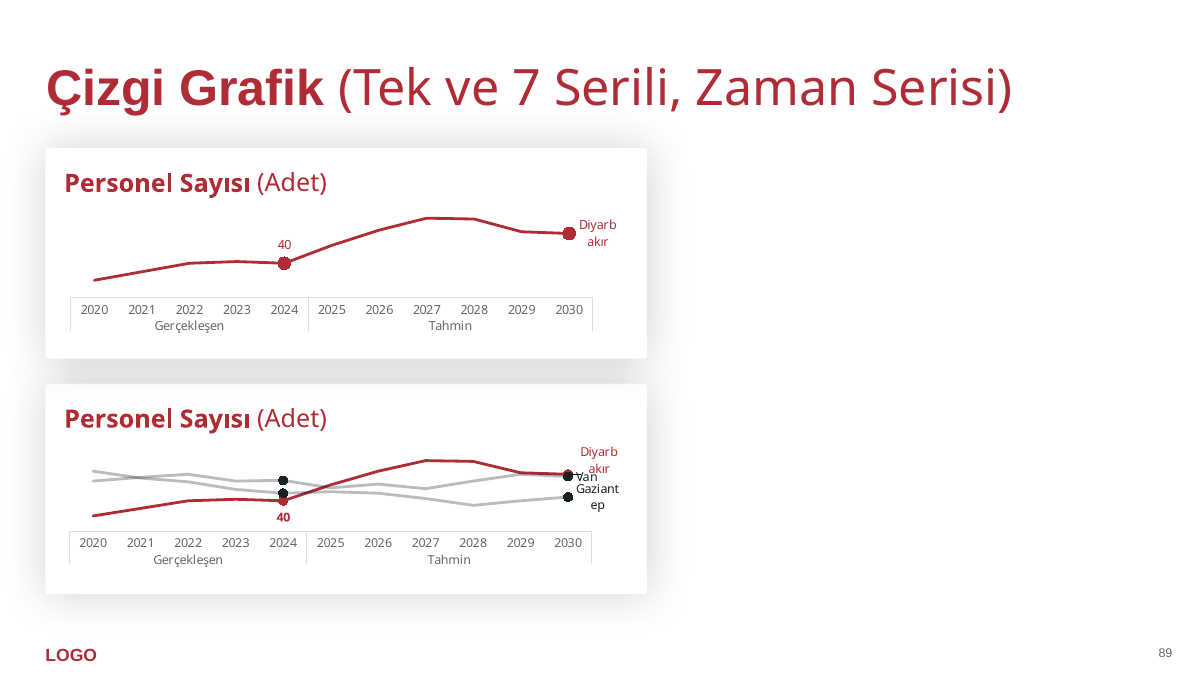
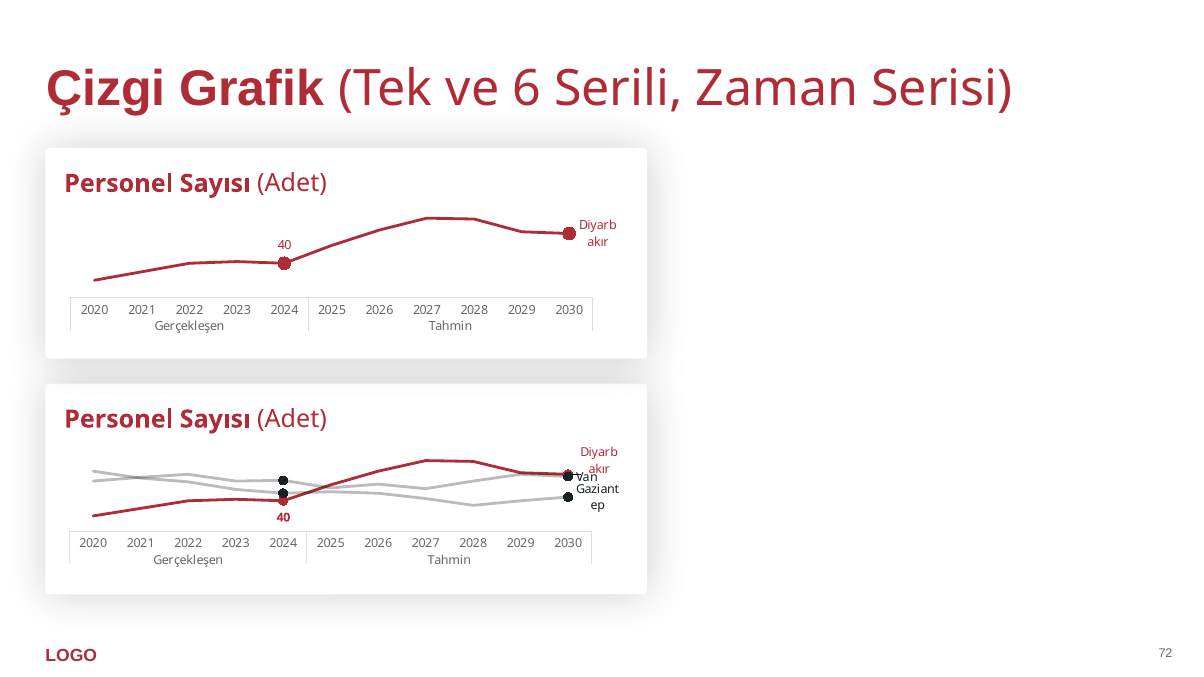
7: 7 -> 6 (527, 89)
89: 89 -> 72 (1165, 654)
